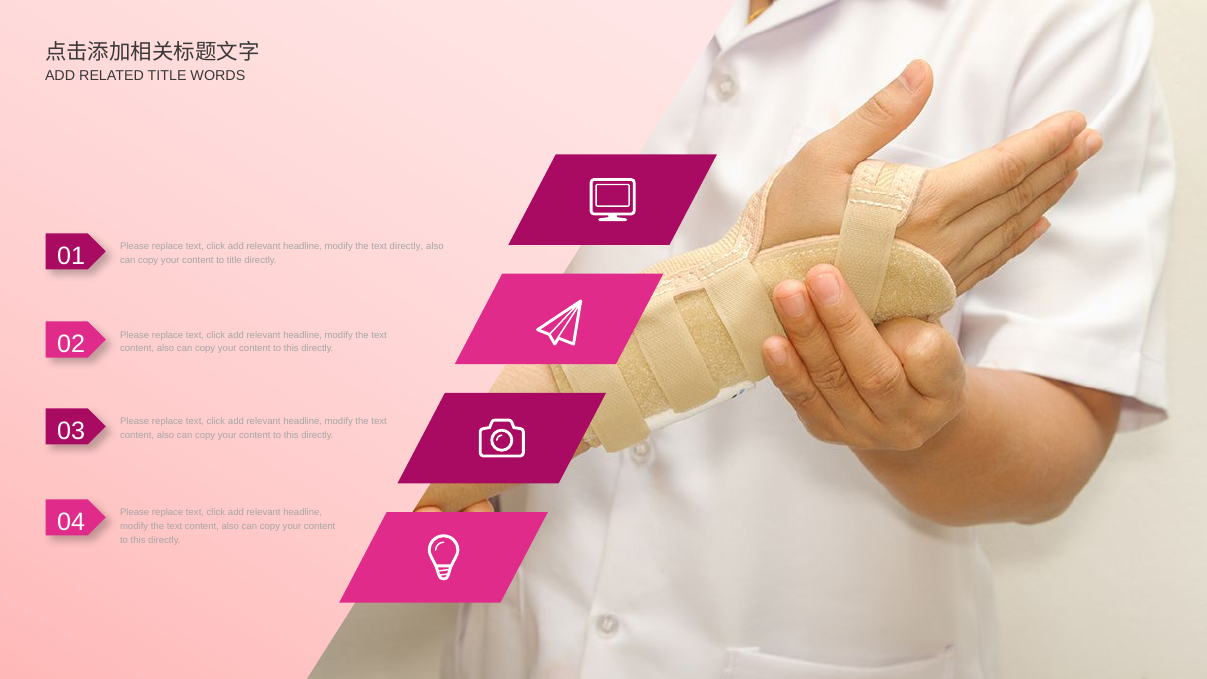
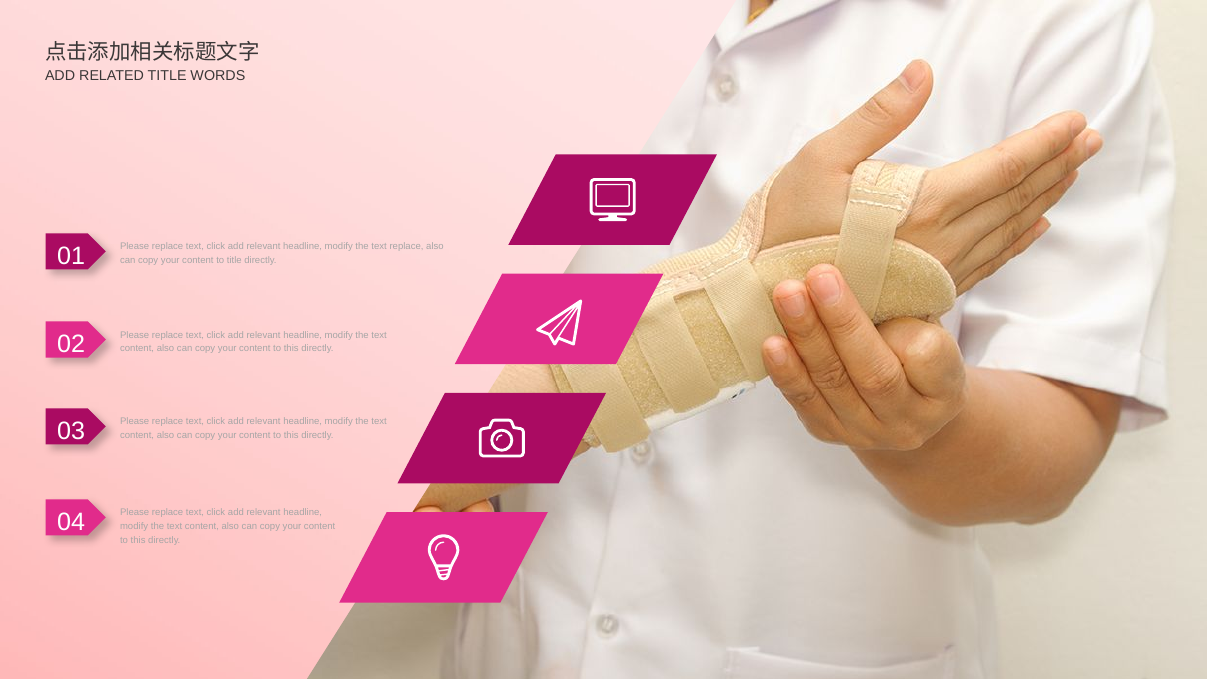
text directly: directly -> replace (407, 247)
